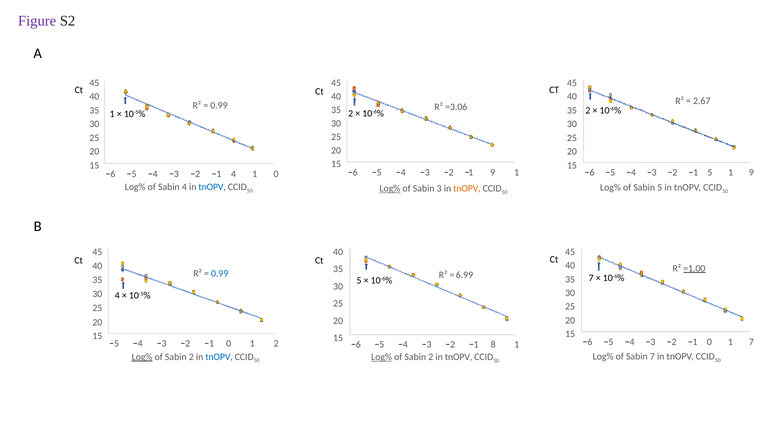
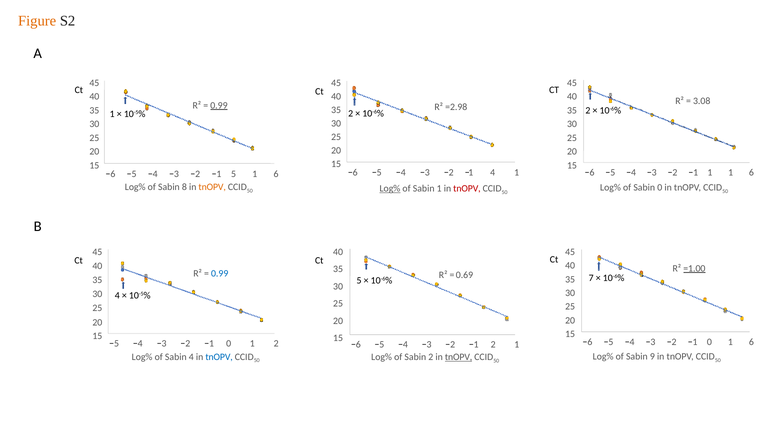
Figure colour: purple -> orange (37, 21)
2.67: 2.67 -> 3.08 (702, 101)
0.99 underline: none -> present (219, 105)
=3.06: =3.06 -> =2.98 (456, 107)
9: 9 -> 4 (493, 173)
−1 5: 5 -> 1 (710, 173)
9: 9 -> 6 (751, 173)
−1 4: 4 -> 5 (234, 174)
0: 0 -> 6 (276, 174)
Sabin 4: 4 -> 8 (184, 187)
tnOPV colour: blue -> orange (212, 187)
Sabin 5: 5 -> 0 (660, 187)
Sabin 3: 3 -> 1 (439, 188)
tnOPV colour: orange -> red (467, 188)
6.99: 6.99 -> 0.69 (464, 275)
0 1 7: 7 -> 6 (751, 342)
−1 8: 8 -> 2 (493, 344)
Sabin 7: 7 -> 9 (652, 356)
Log% underline: present -> none (142, 357)
2: 2 -> 4 (191, 357)
Log% underline: present -> none (382, 357)
tnOPV underline: none -> present (459, 357)
